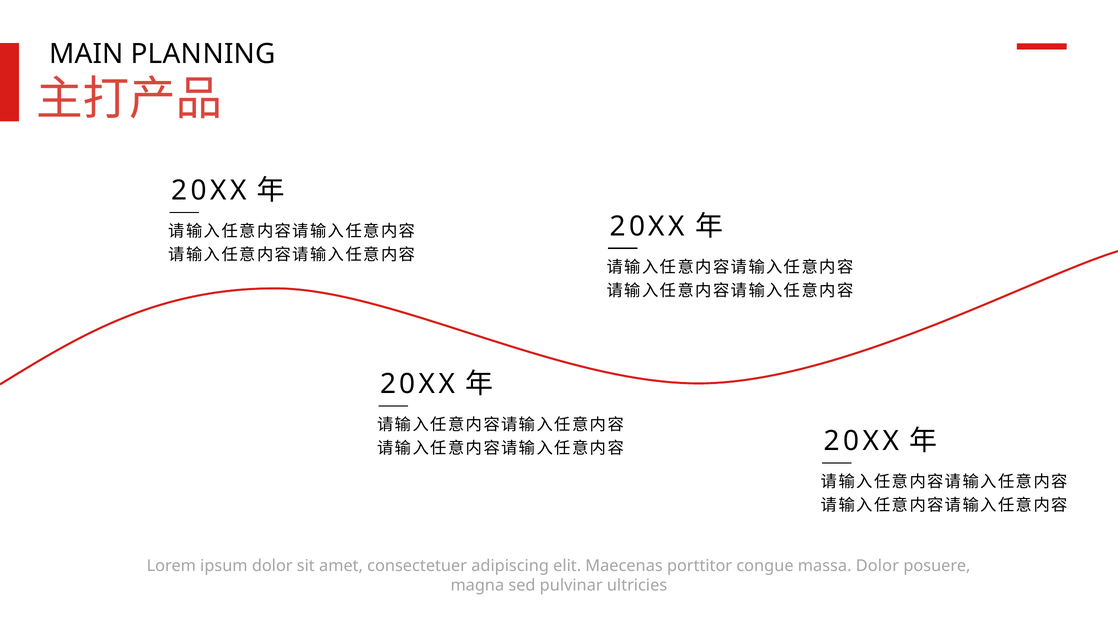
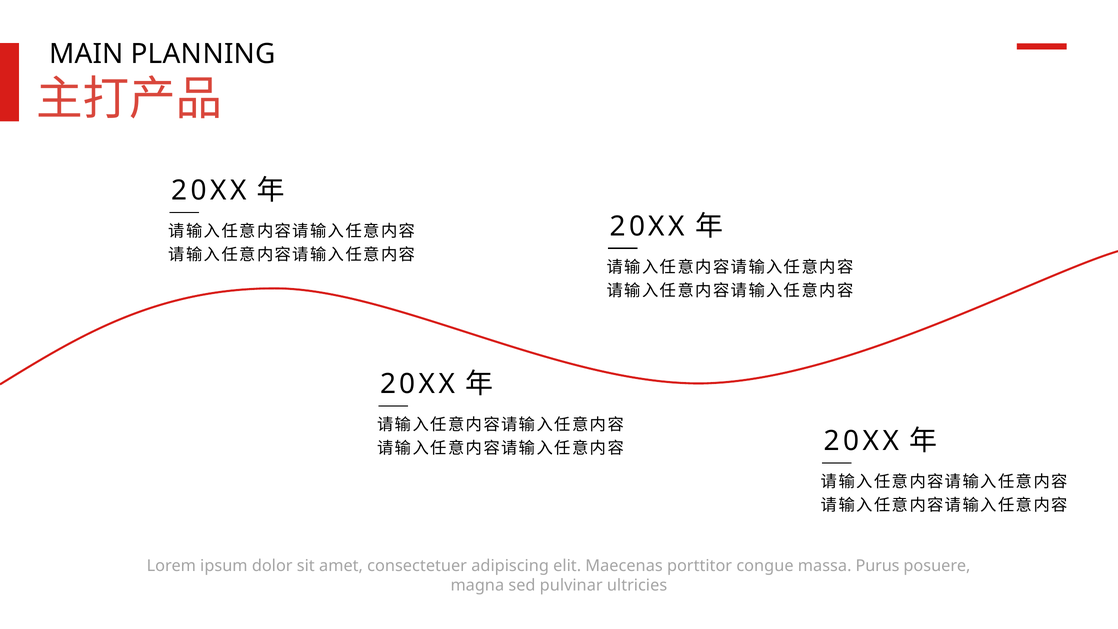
massa Dolor: Dolor -> Purus (878, 566)
